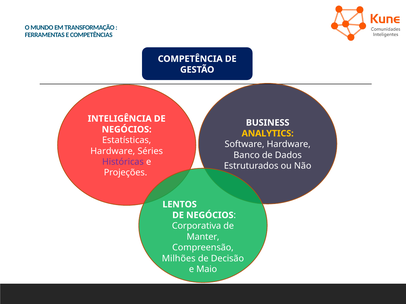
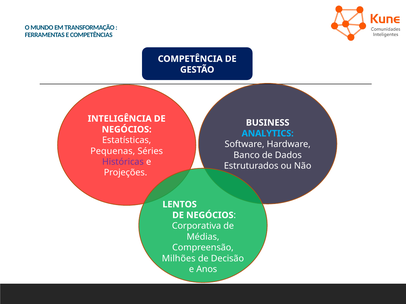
ANALYTICS colour: yellow -> light blue (268, 134)
Hardware: Hardware -> Pequenas (113, 151)
Manter: Manter -> Médias (203, 237)
Maio: Maio -> Anos (207, 270)
